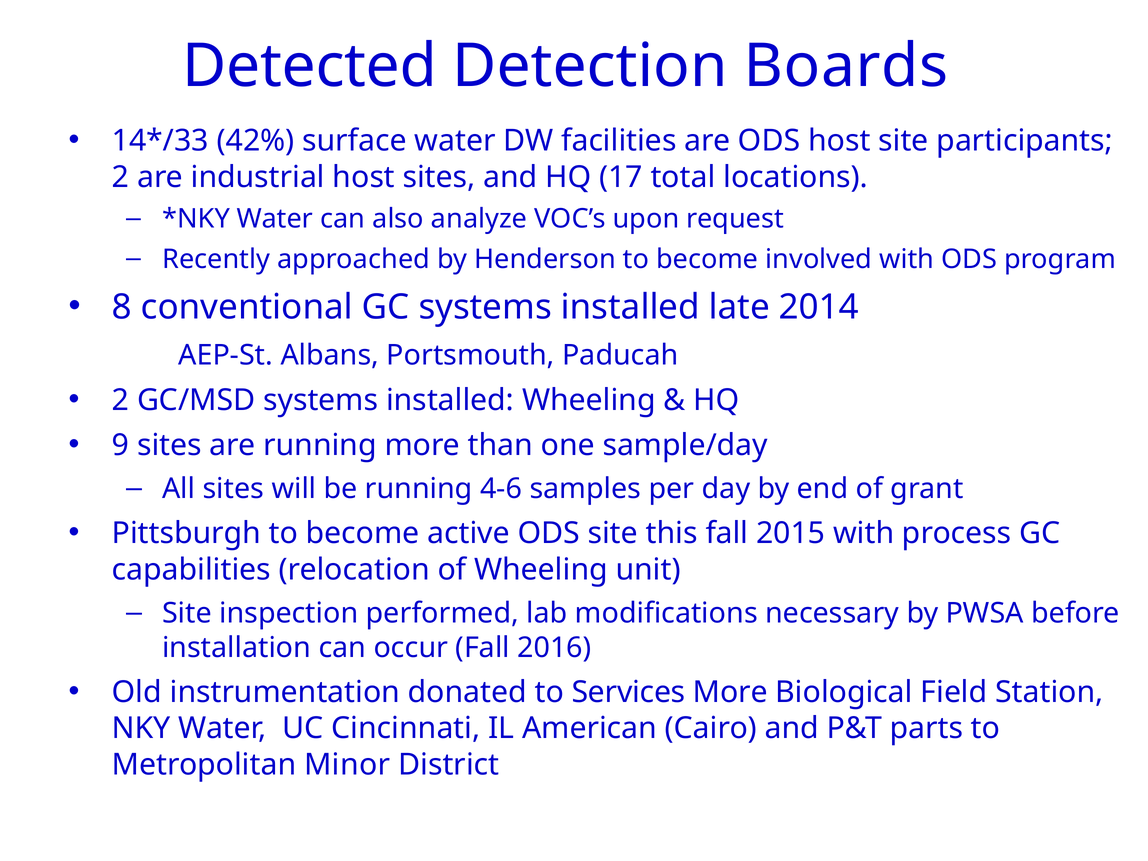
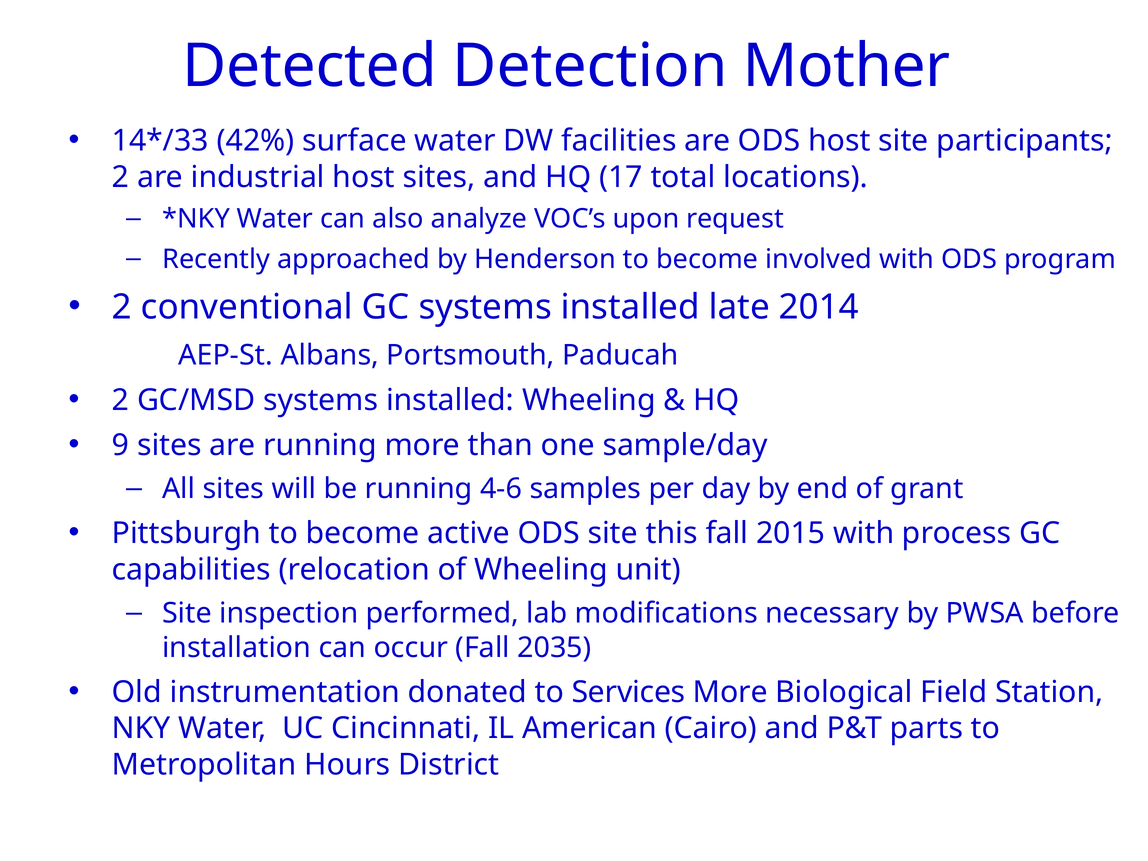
Boards: Boards -> Mother (847, 66)
8: 8 -> 2 (122, 307)
2016: 2016 -> 2035 (554, 648)
Minor: Minor -> Hours (347, 765)
